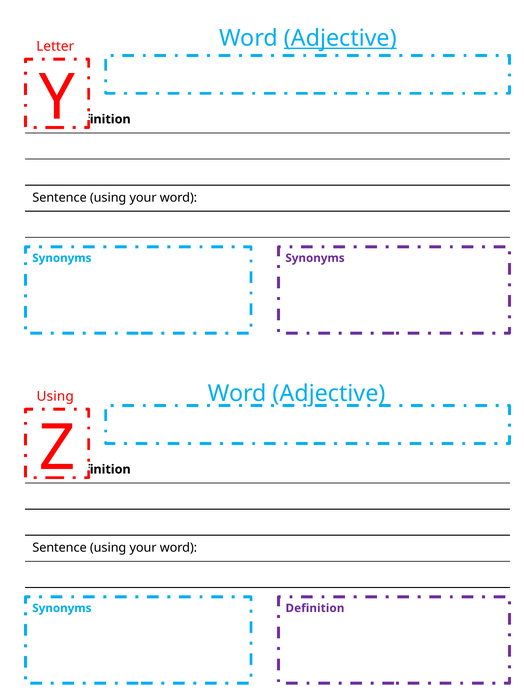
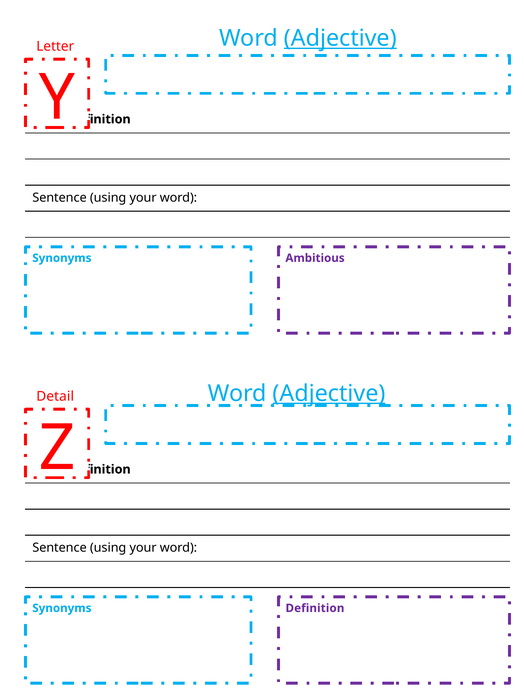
Synonyms Synonyms: Synonyms -> Ambitious (315, 258)
Using: Using -> Detail (55, 397)
Adjective underline: none -> present (329, 394)
